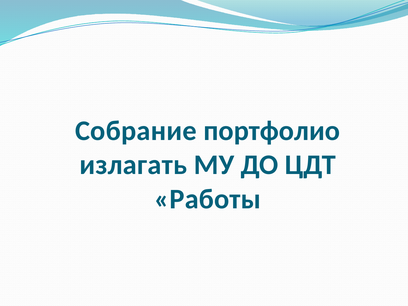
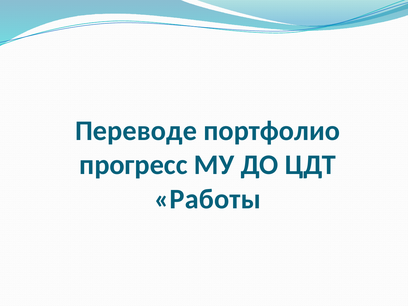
Собрание: Собрание -> Переводе (136, 131)
излагать: излагать -> прогресс (133, 165)
